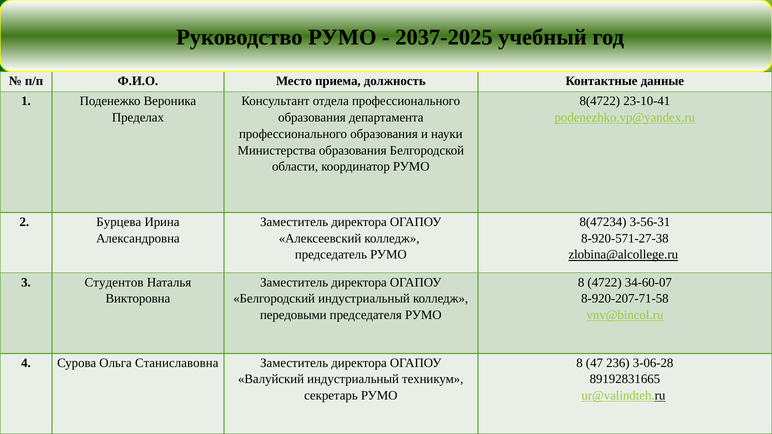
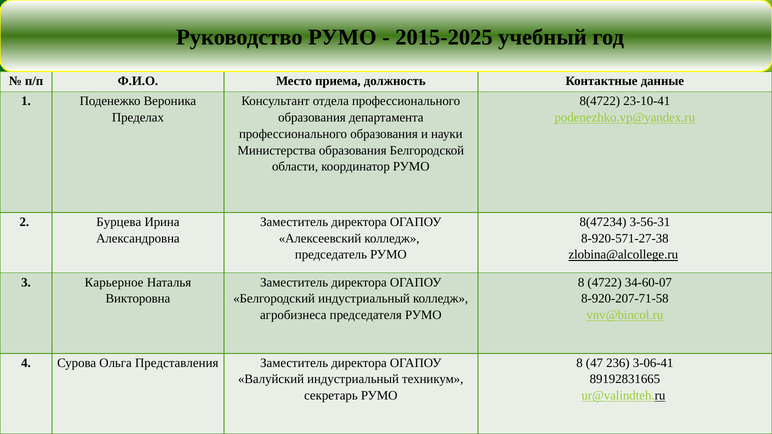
2037-2025: 2037-2025 -> 2015-2025 (444, 37)
Студентов: Студентов -> Карьерное (114, 282)
передовыми: передовыми -> агробизнеса (293, 315)
Станиславовна: Станиславовна -> Представления (177, 363)
3-06-28: 3-06-28 -> 3-06-41 (653, 363)
